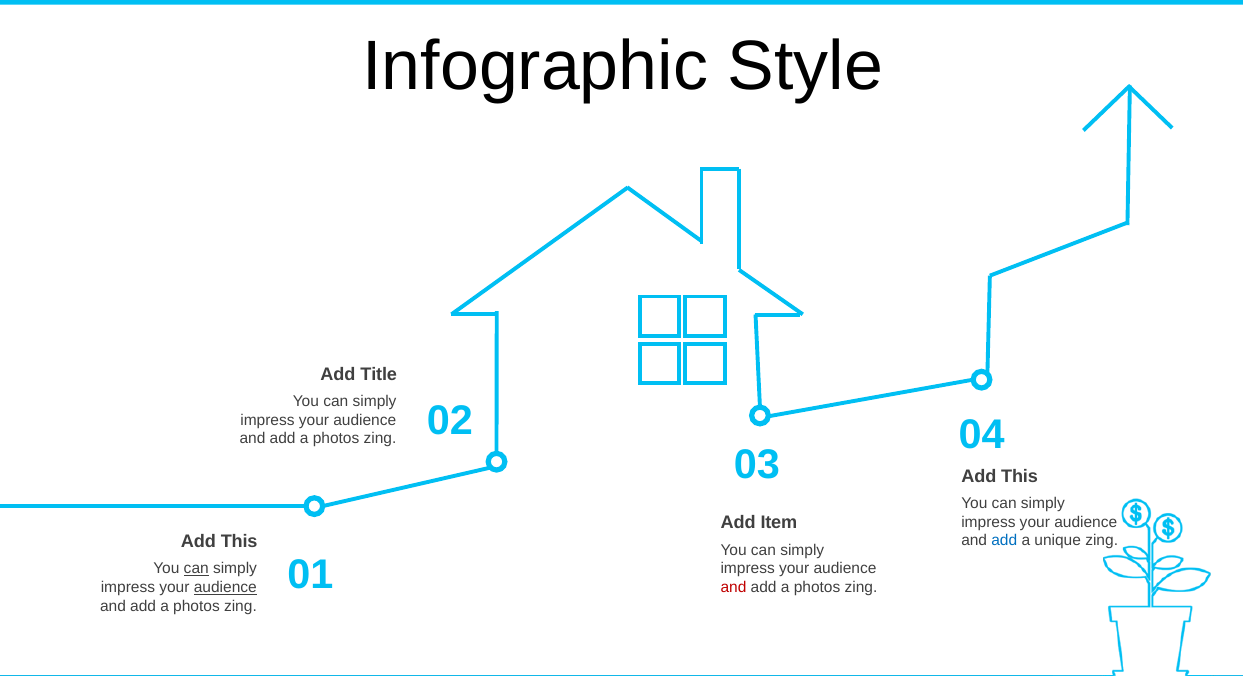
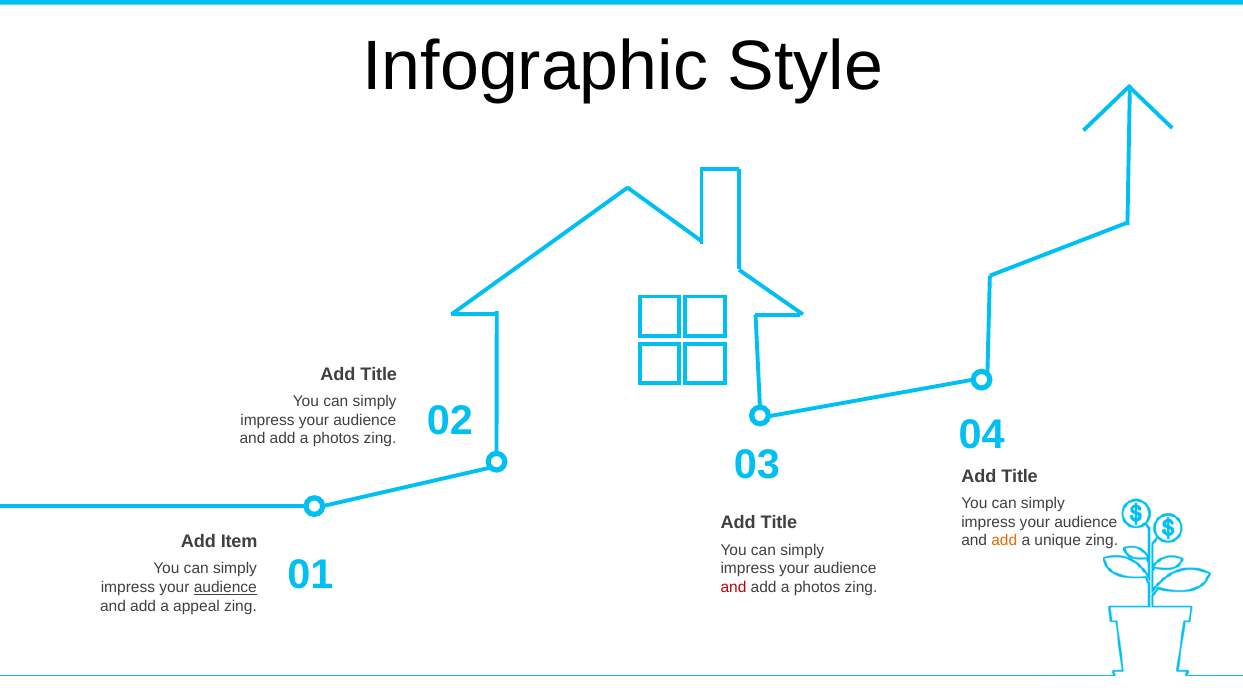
This: This -> Title (1020, 476)
Item: Item -> Title (779, 523)
This: This -> Item (239, 542)
add colour: blue -> orange (1004, 541)
can underline: present -> none (196, 569)
photos: photos -> appeal (197, 606)
